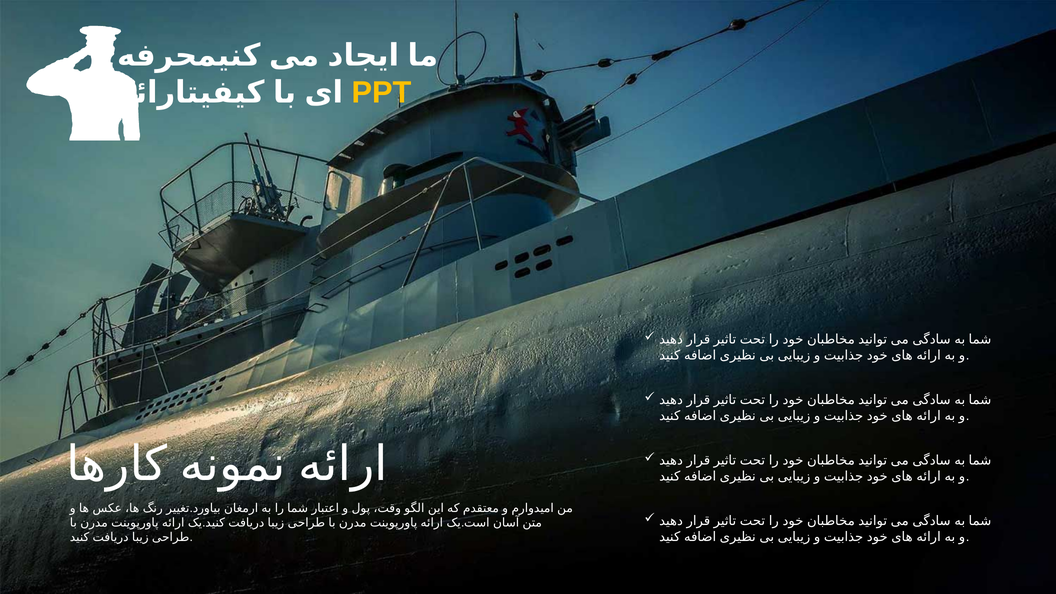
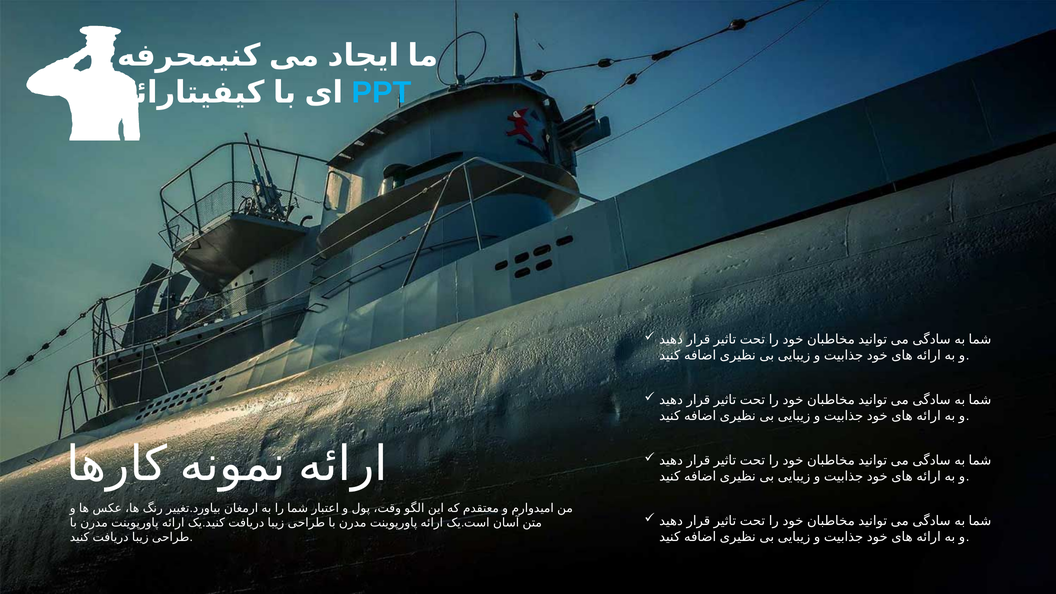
PPT colour: yellow -> light blue (382, 92)
